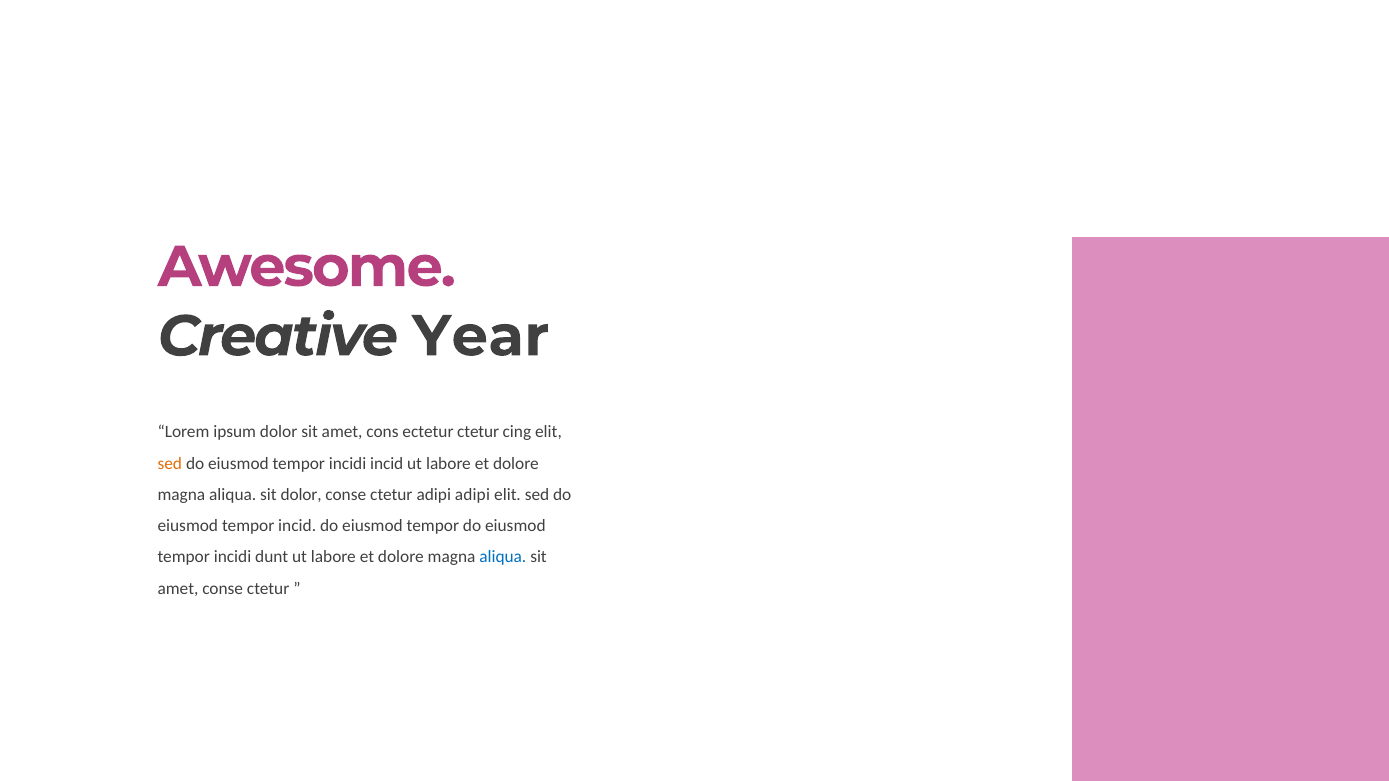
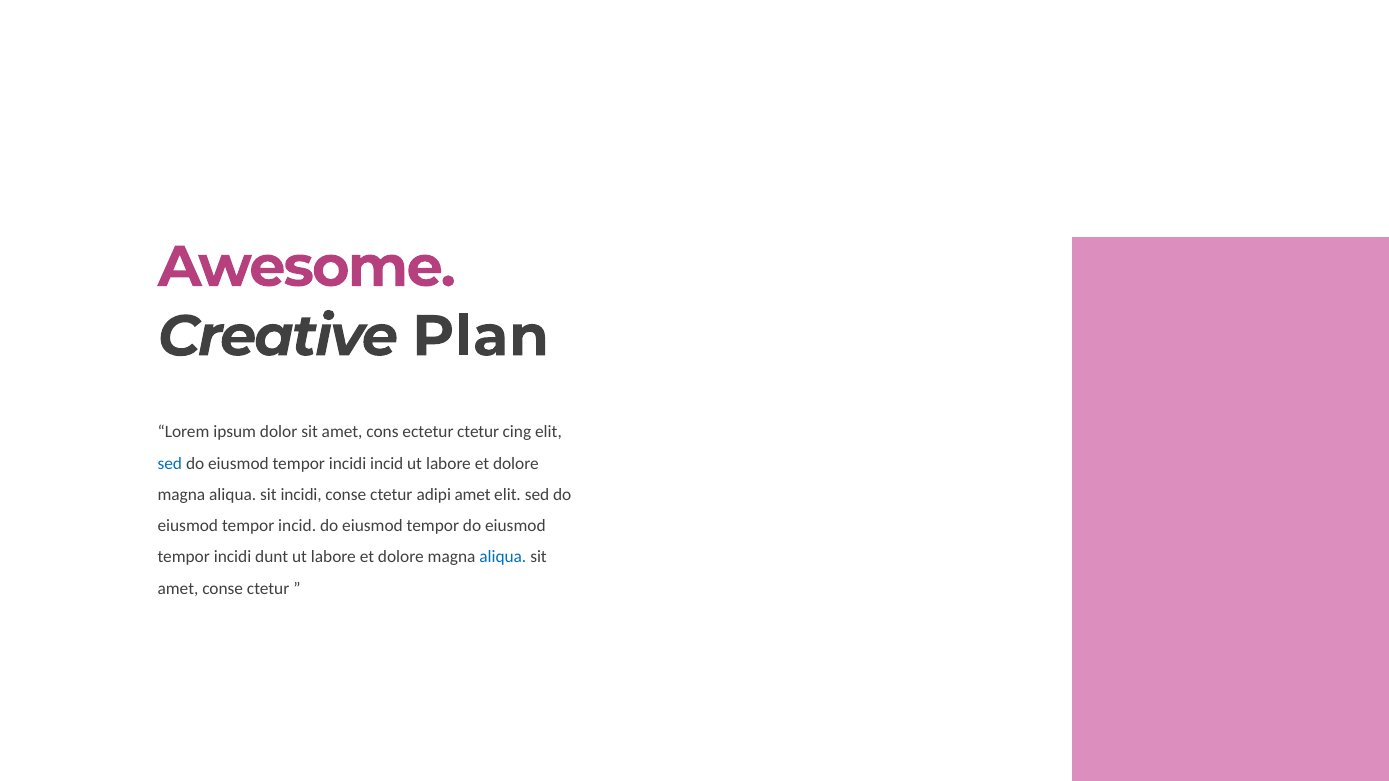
Year: Year -> Plan (481, 337)
sed colour: orange -> blue (170, 464)
sit dolor: dolor -> incidi (301, 495)
adipi adipi: adipi -> amet (473, 495)
